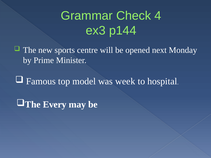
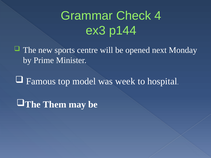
Every: Every -> Them (55, 105)
